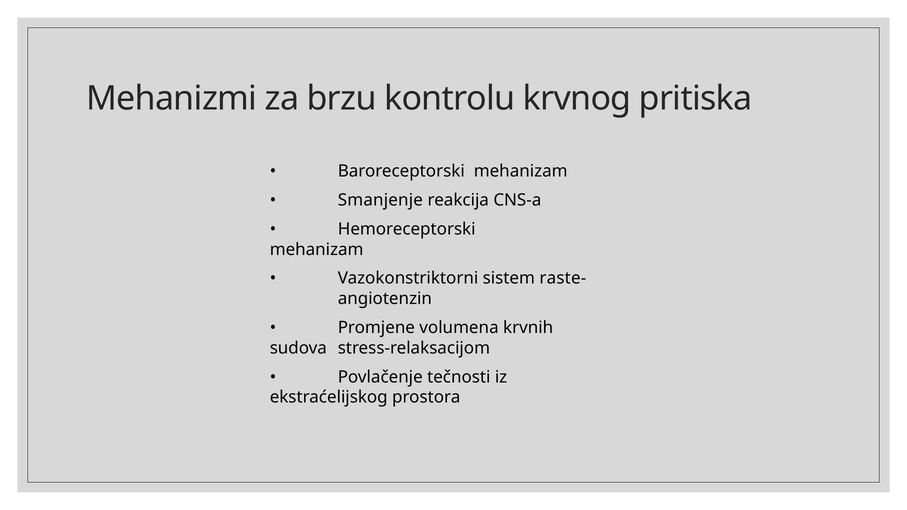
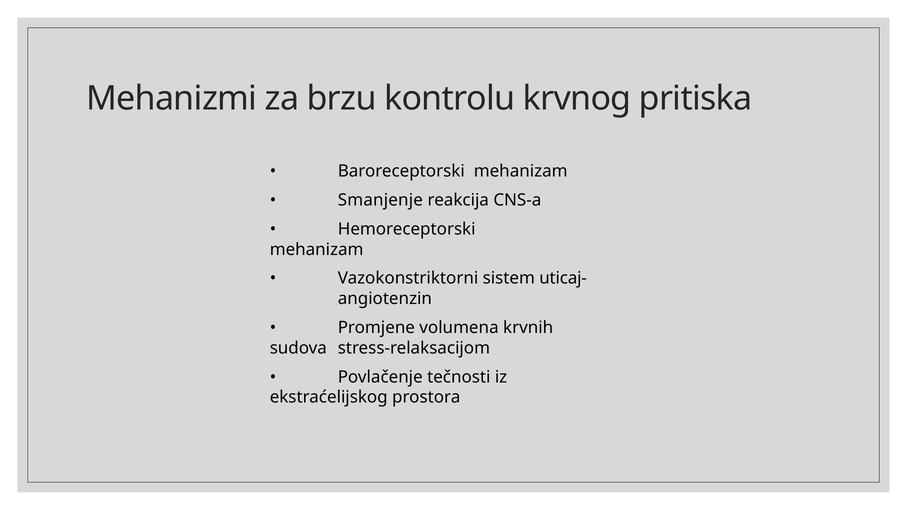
raste-: raste- -> uticaj- (563, 278)
